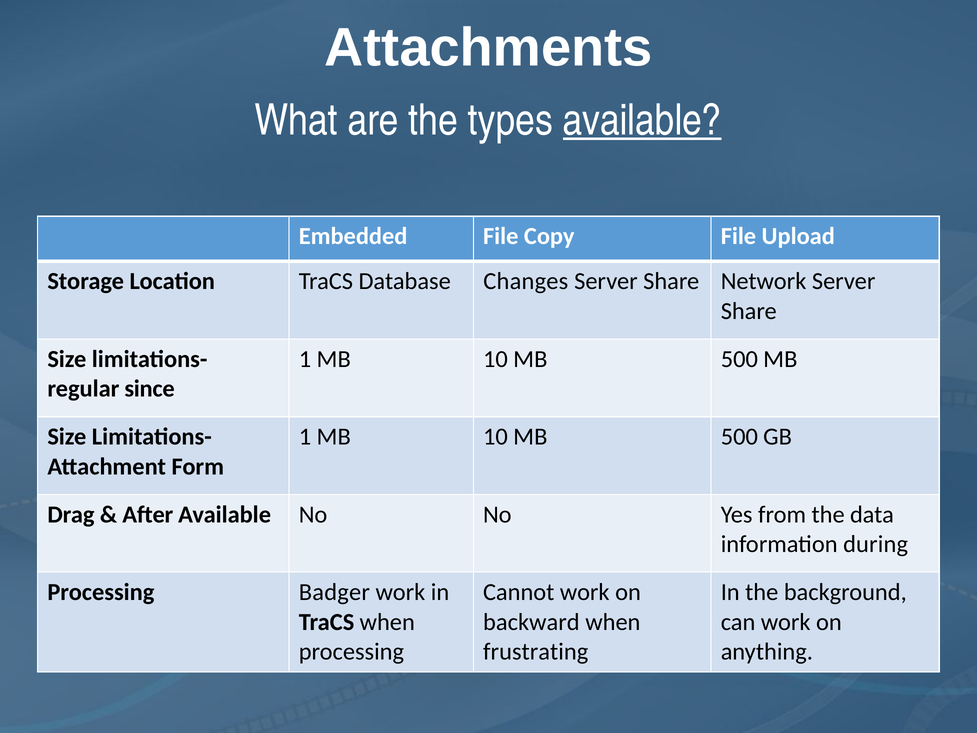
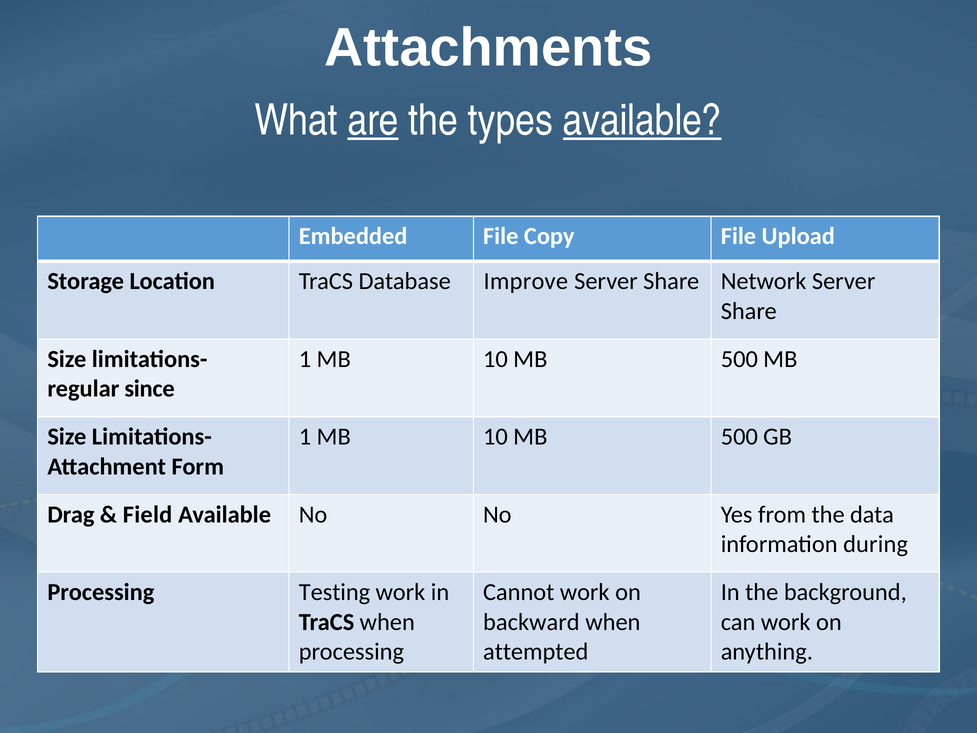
are underline: none -> present (373, 120)
Changes: Changes -> Improve (526, 281)
After: After -> Field (148, 514)
Badger: Badger -> Testing (334, 592)
frustrating: frustrating -> attempted (536, 652)
